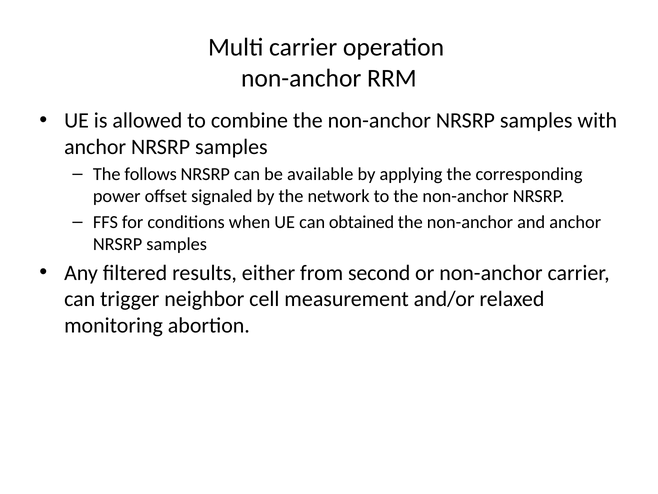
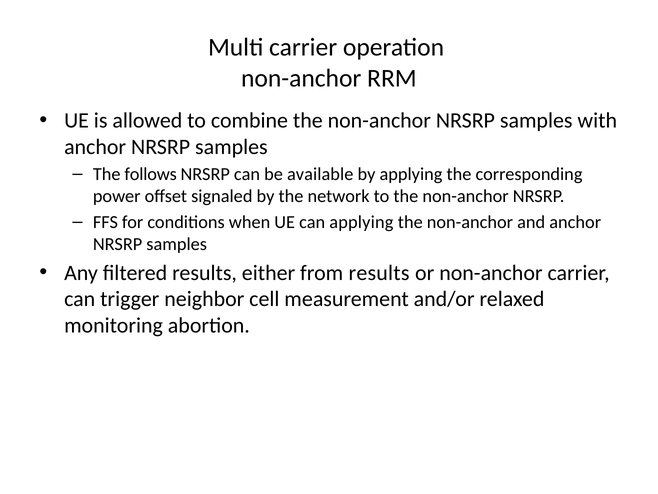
can obtained: obtained -> applying (361, 222)
from second: second -> results (379, 273)
